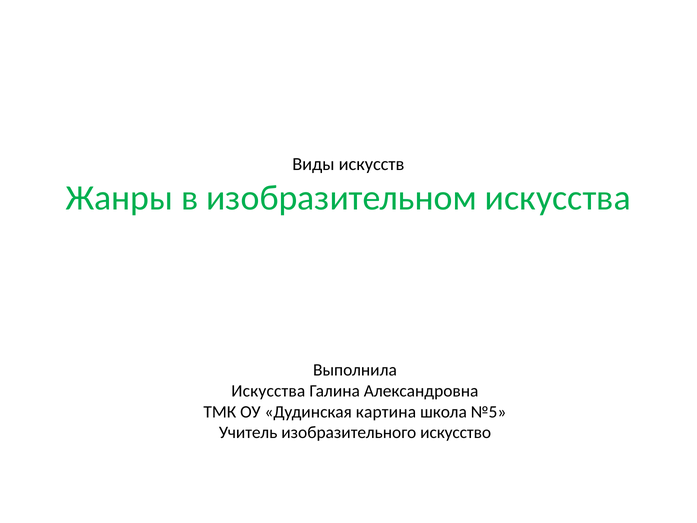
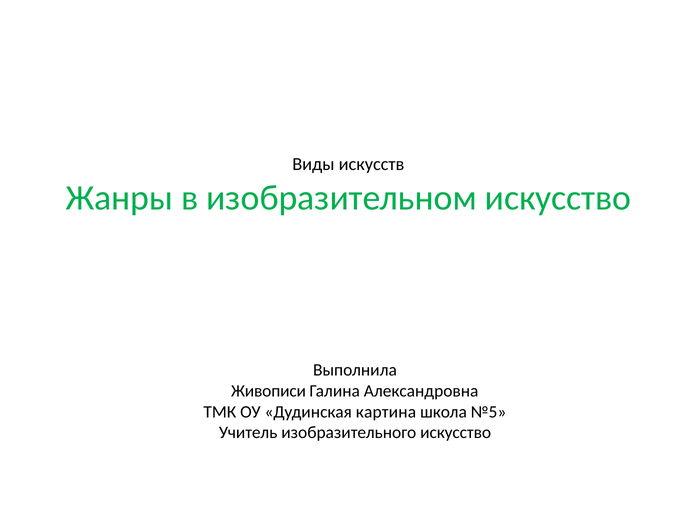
изобразительном искусства: искусства -> искусство (558, 198)
Искусства: Искусства -> Живописи (269, 391)
